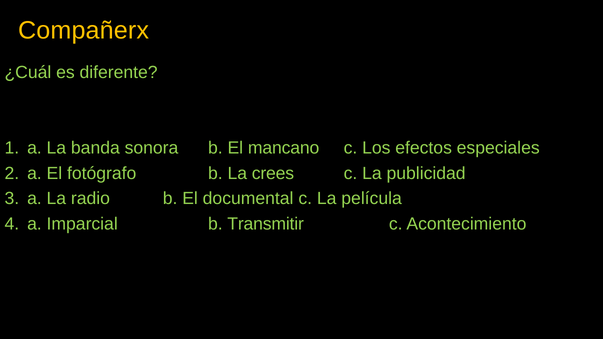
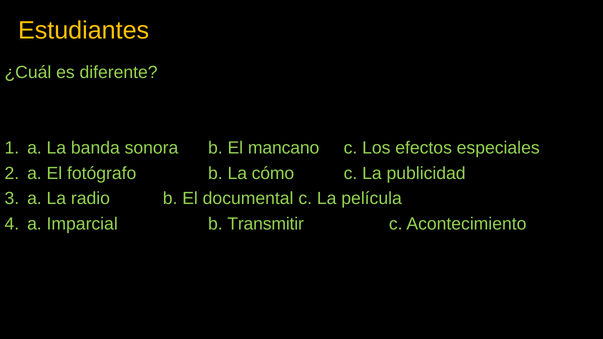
Compañerx: Compañerx -> Estudiantes (84, 30)
crees: crees -> cómo (273, 173)
